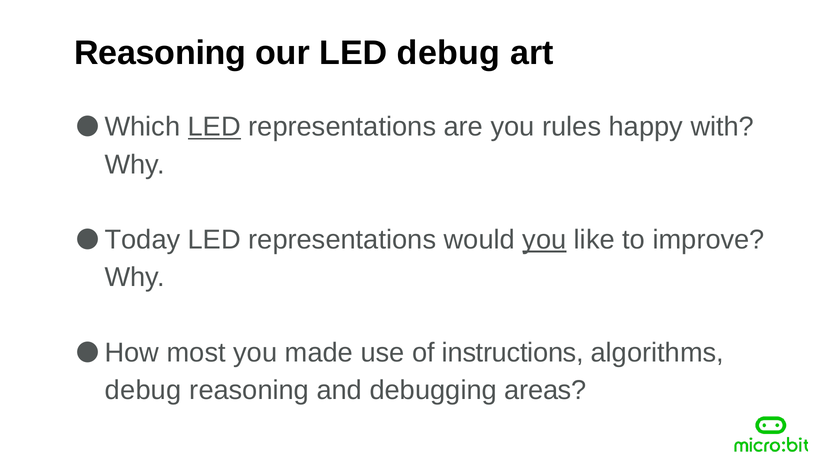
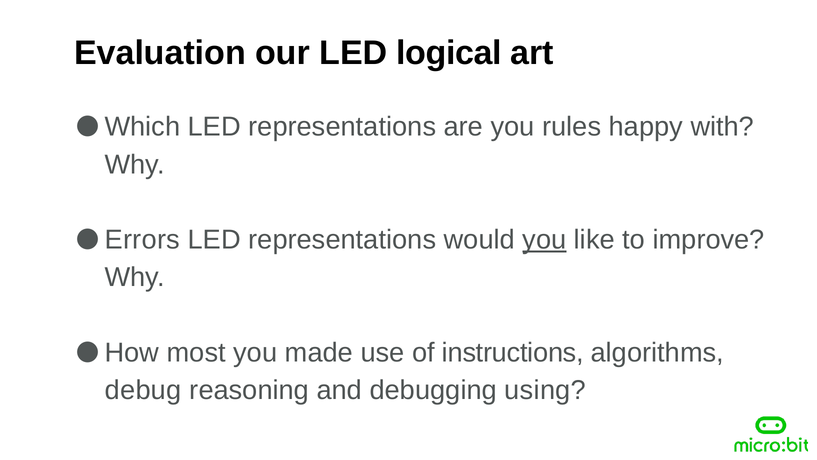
Reasoning: Reasoning -> Evaluation (160, 53)
LED debug: debug -> logical (449, 53)
LED underline: present -> none (214, 127)
Today: Today -> Errors (142, 240)
areas: areas -> using (545, 390)
